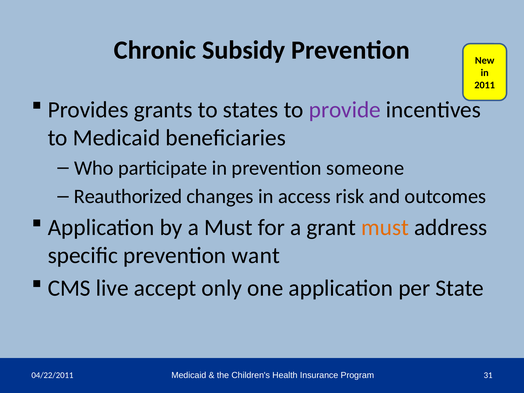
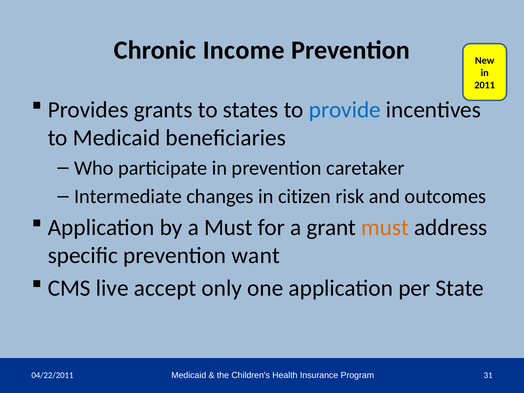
Subsidy: Subsidy -> Income (244, 50)
provide colour: purple -> blue (345, 110)
someone: someone -> caretaker (365, 168)
Reauthorized: Reauthorized -> Intermediate (128, 196)
access: access -> citizen (305, 196)
